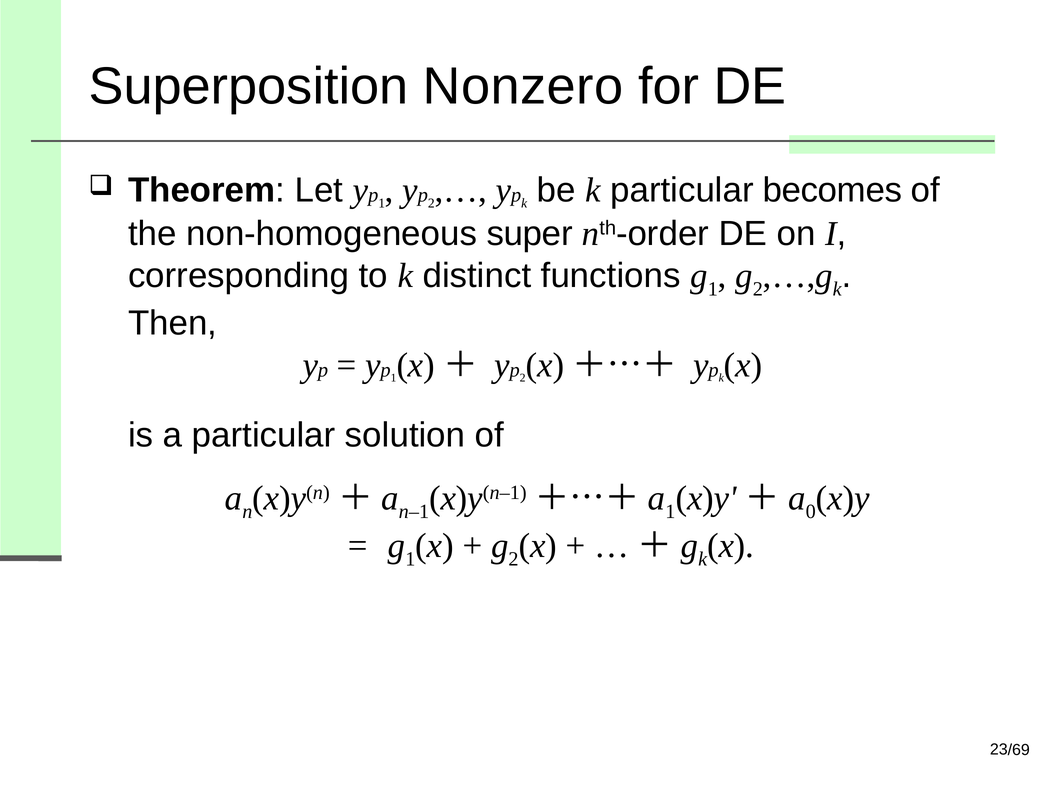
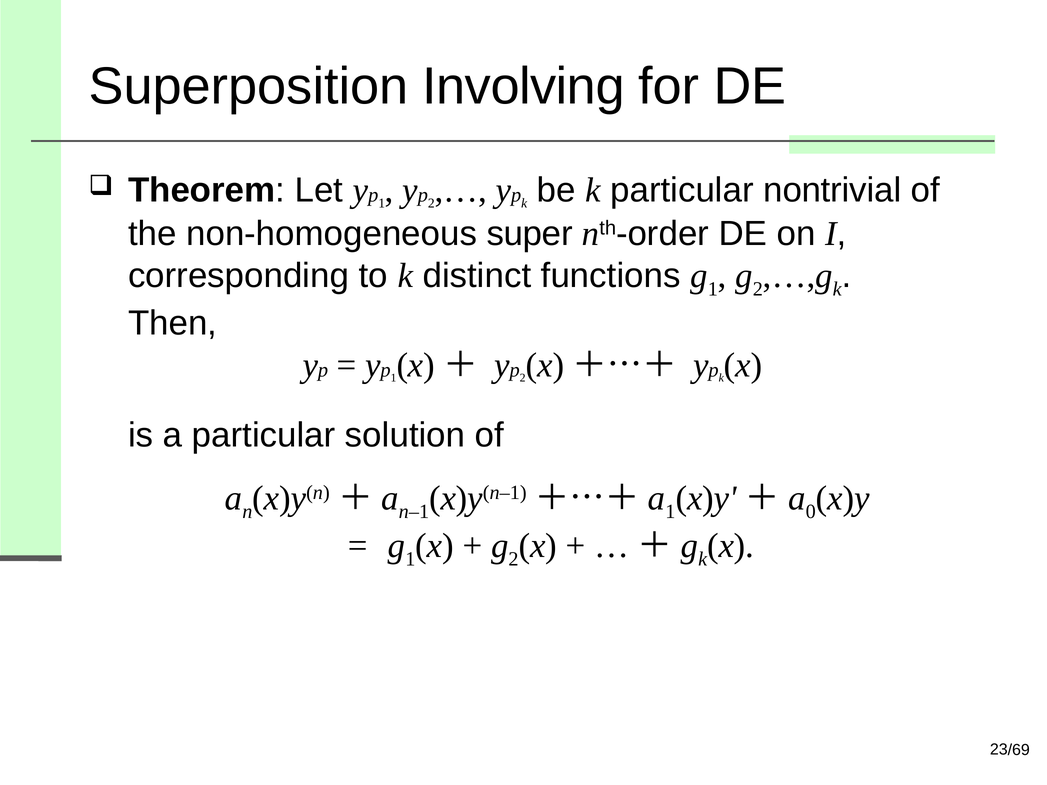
Nonzero: Nonzero -> Involving (523, 86)
becomes: becomes -> nontrivial (832, 190)
